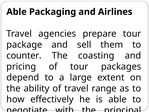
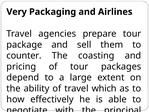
Able: Able -> Very (17, 12)
range: range -> which (104, 88)
